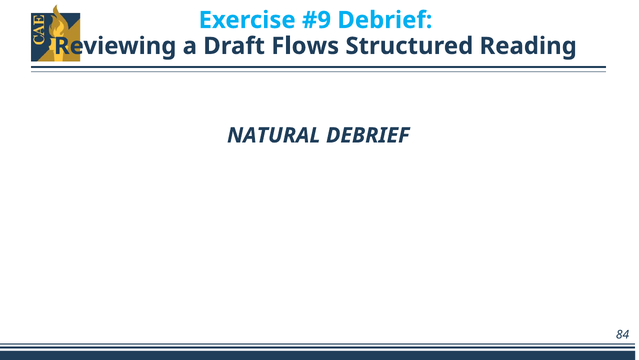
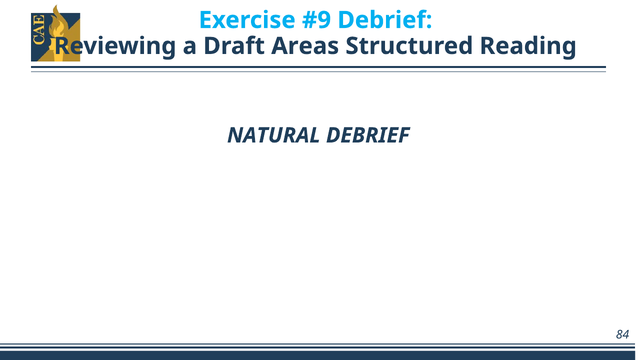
Flows: Flows -> Areas (305, 46)
